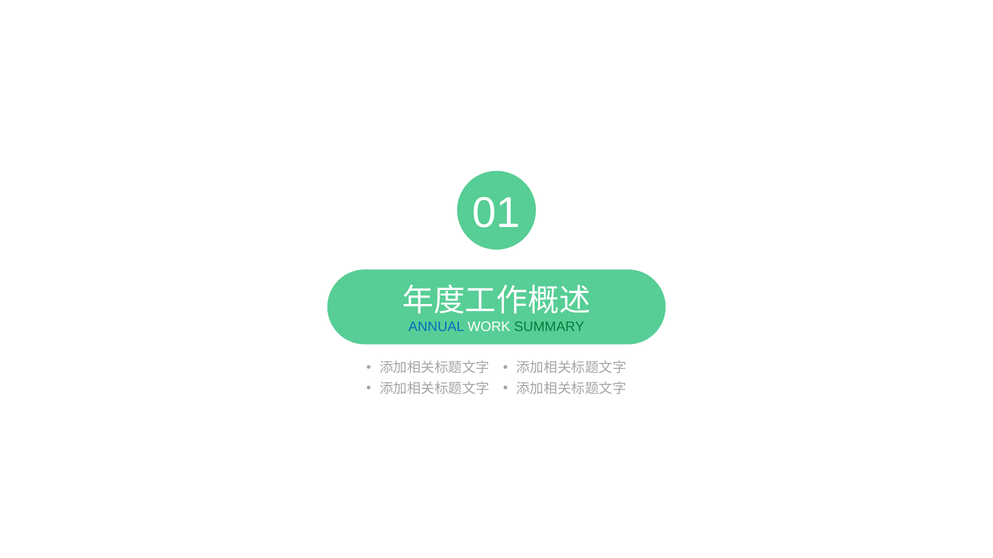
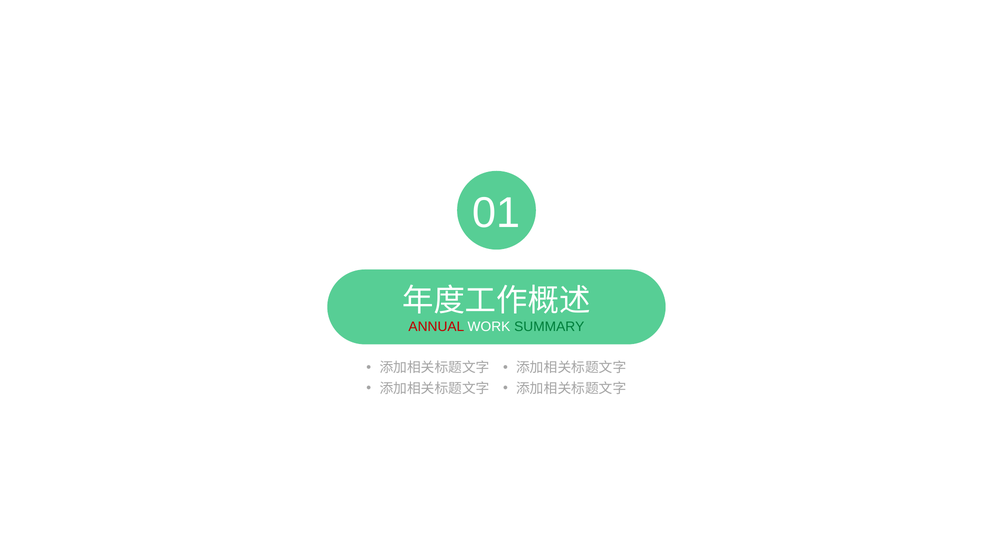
ANNUAL colour: blue -> red (436, 327)
